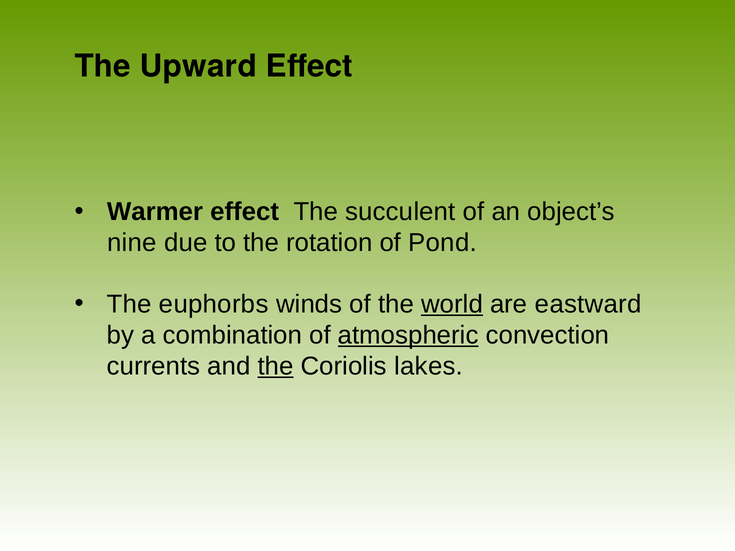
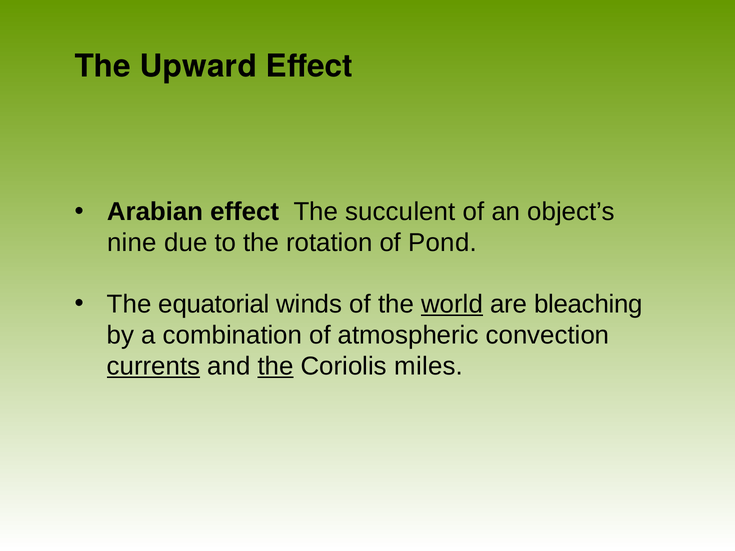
Warmer: Warmer -> Arabian (155, 212)
euphorbs: euphorbs -> equatorial (214, 304)
eastward: eastward -> bleaching (588, 304)
atmospheric underline: present -> none (408, 335)
currents underline: none -> present (154, 366)
lakes: lakes -> miles (429, 366)
